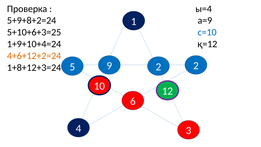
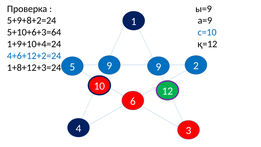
ы=4: ы=4 -> ы=9 (204, 9)
5+10+6+3=25: 5+10+6+3=25 -> 5+10+6+3=64 (34, 32)
4+6+12+2=24 colour: orange -> blue (34, 56)
9 2: 2 -> 9 (158, 67)
